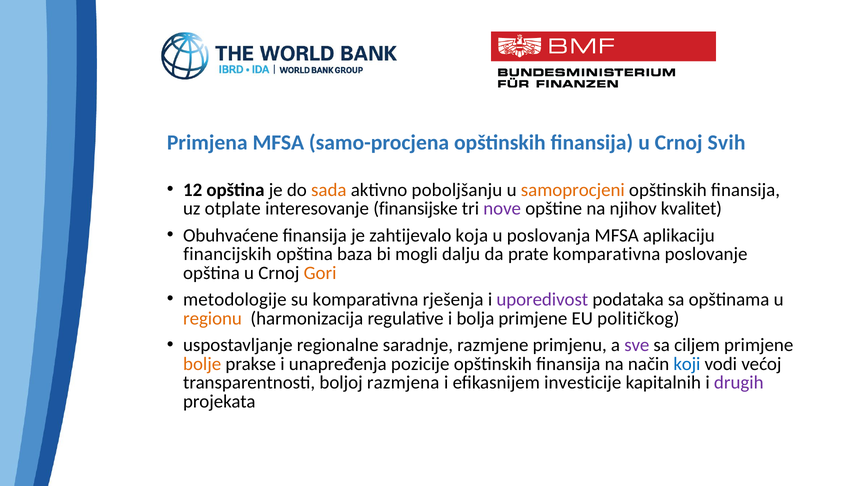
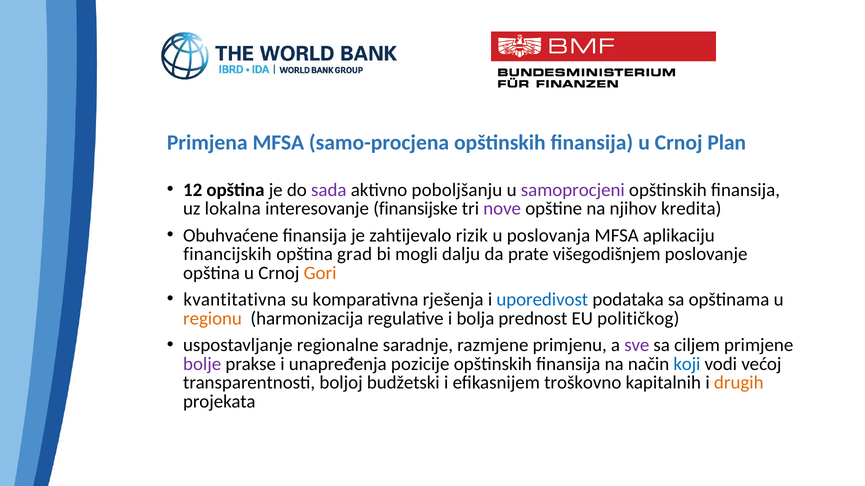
Svih: Svih -> Plan (727, 143)
sada colour: orange -> purple (329, 190)
samoprocjeni colour: orange -> purple (573, 190)
otplate: otplate -> lokalna (233, 209)
kvalitet: kvalitet -> kredita (691, 209)
koja: koja -> rizik (472, 236)
baza: baza -> grad (355, 254)
prate komparativna: komparativna -> višegodišnjem (607, 254)
metodologije: metodologije -> kvantitativna (235, 300)
uporedivost colour: purple -> blue (542, 300)
bolja primjene: primjene -> prednost (533, 319)
bolje colour: orange -> purple (202, 364)
razmjena: razmjena -> budžetski (403, 383)
investicije: investicije -> troškovno (583, 383)
drugih colour: purple -> orange (739, 383)
